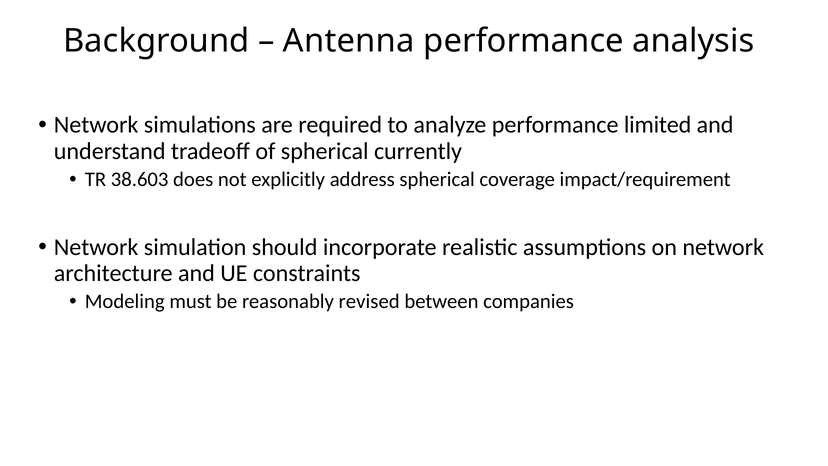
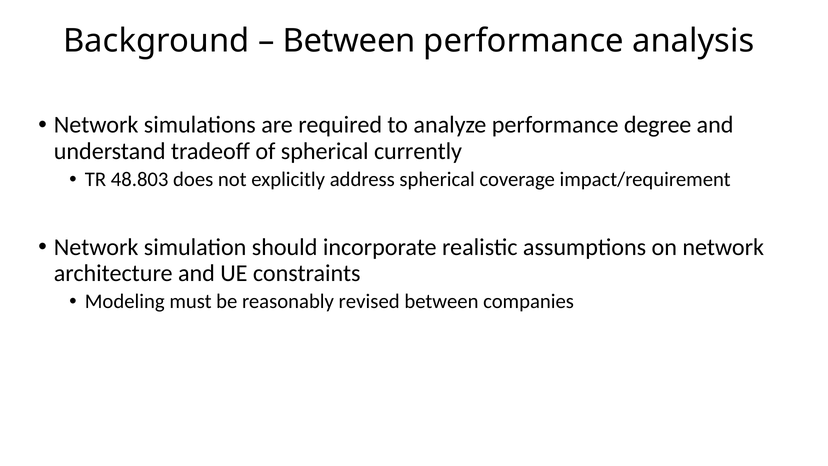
Antenna: Antenna -> Between (349, 41)
limited: limited -> degree (658, 125)
38.603: 38.603 -> 48.803 (140, 179)
